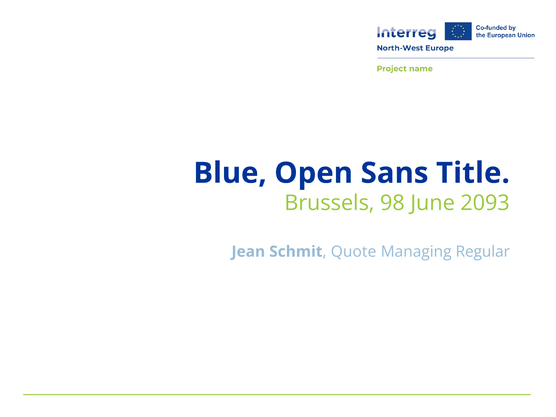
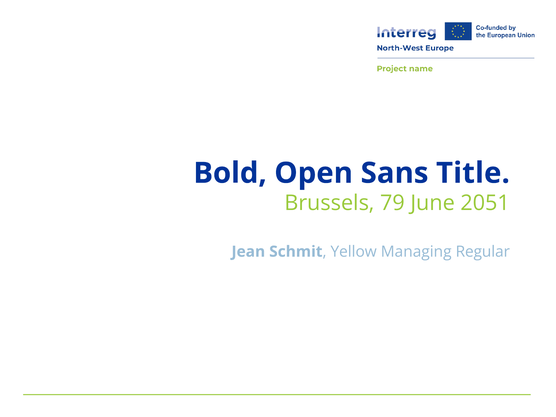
Blue: Blue -> Bold (230, 173)
98: 98 -> 79 (393, 203)
2093: 2093 -> 2051 (485, 203)
Quote: Quote -> Yellow (354, 252)
